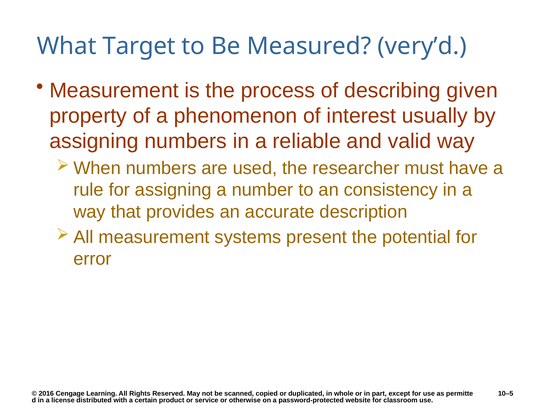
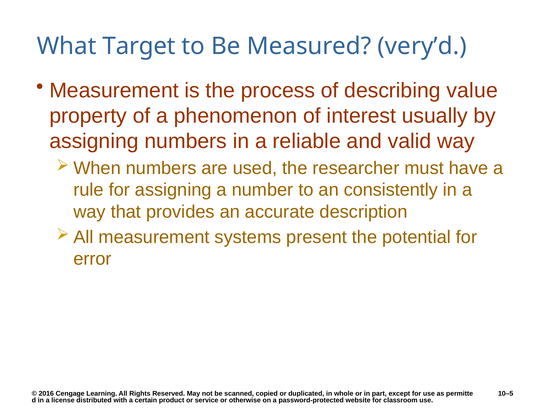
given: given -> value (472, 91)
consistency: consistency -> consistently (391, 190)
